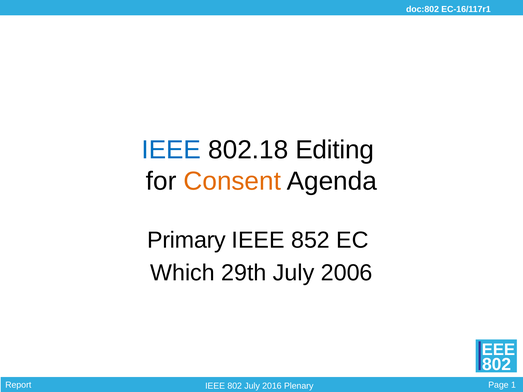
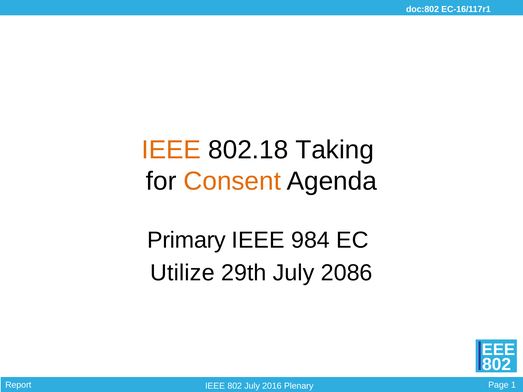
IEEE colour: blue -> orange (171, 150)
Editing: Editing -> Taking (335, 150)
852: 852 -> 984 (310, 240)
Which: Which -> Utilize (182, 273)
2006: 2006 -> 2086 (347, 273)
